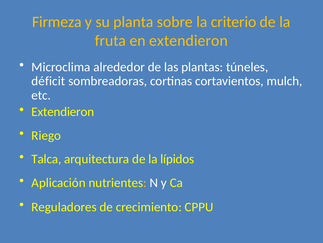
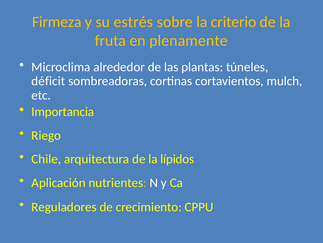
planta: planta -> estrés (133, 22)
en extendieron: extendieron -> plenamente (188, 41)
Extendieron: Extendieron -> Importancia (63, 112)
Talca: Talca -> Chile (46, 159)
